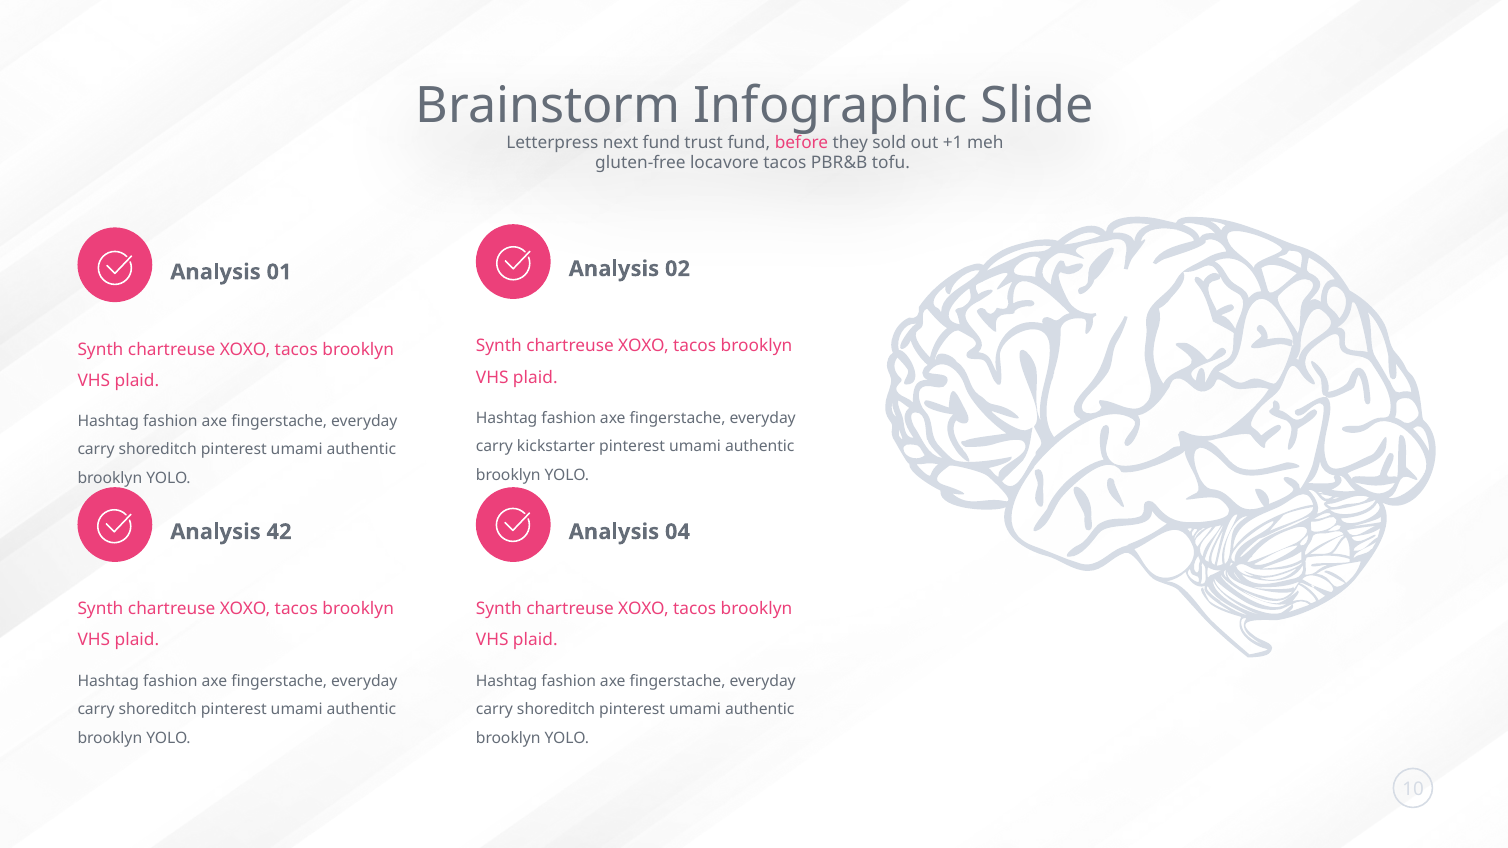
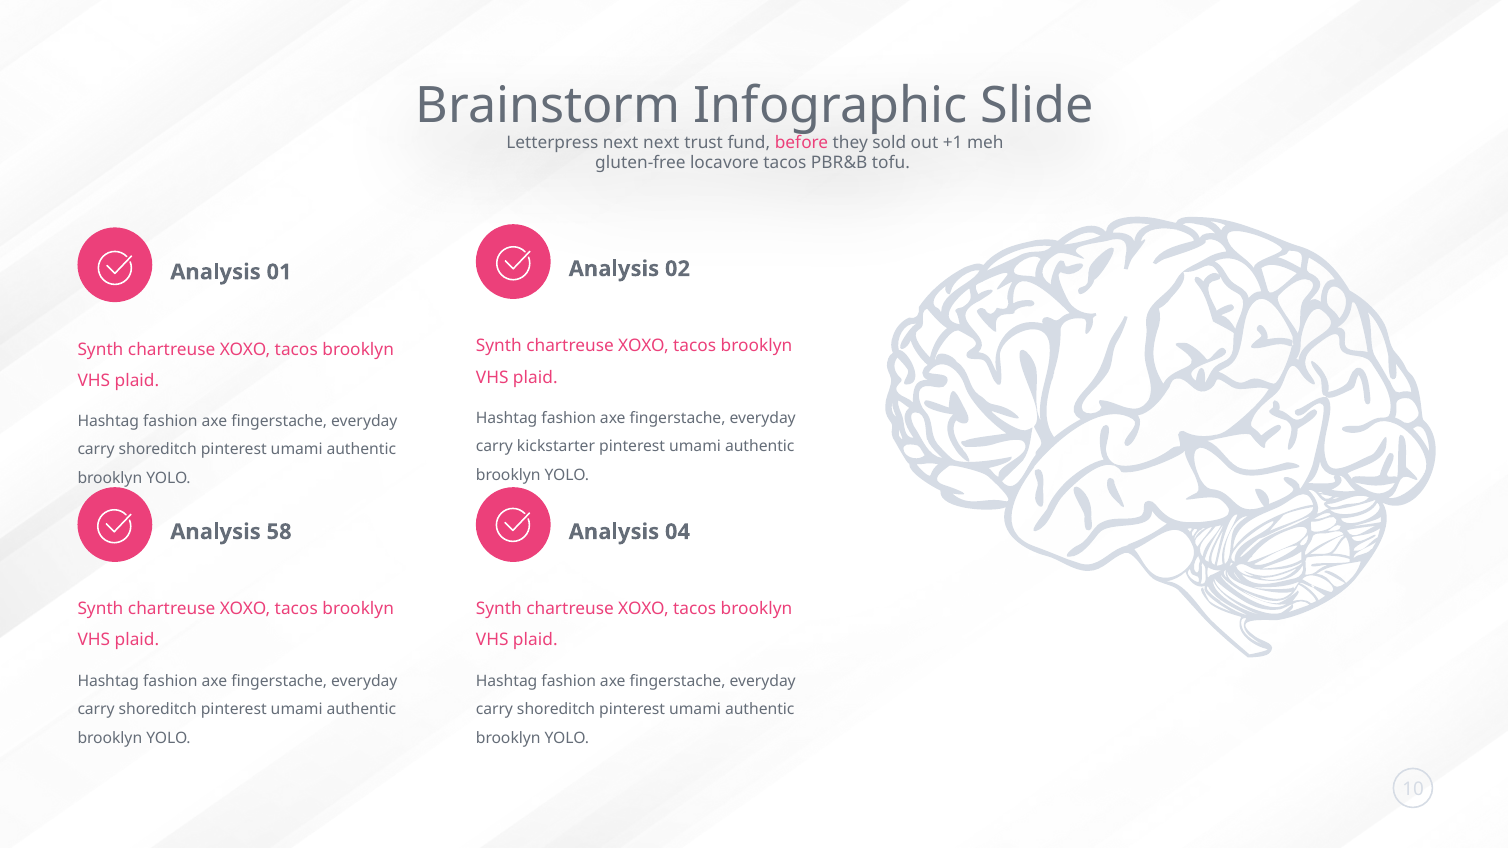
next fund: fund -> next (661, 142)
42: 42 -> 58 (279, 532)
